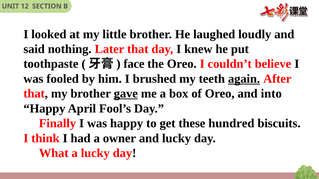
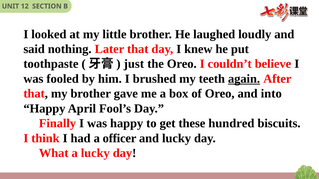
face: face -> just (134, 64)
gave underline: present -> none (126, 94)
owner: owner -> officer (120, 139)
